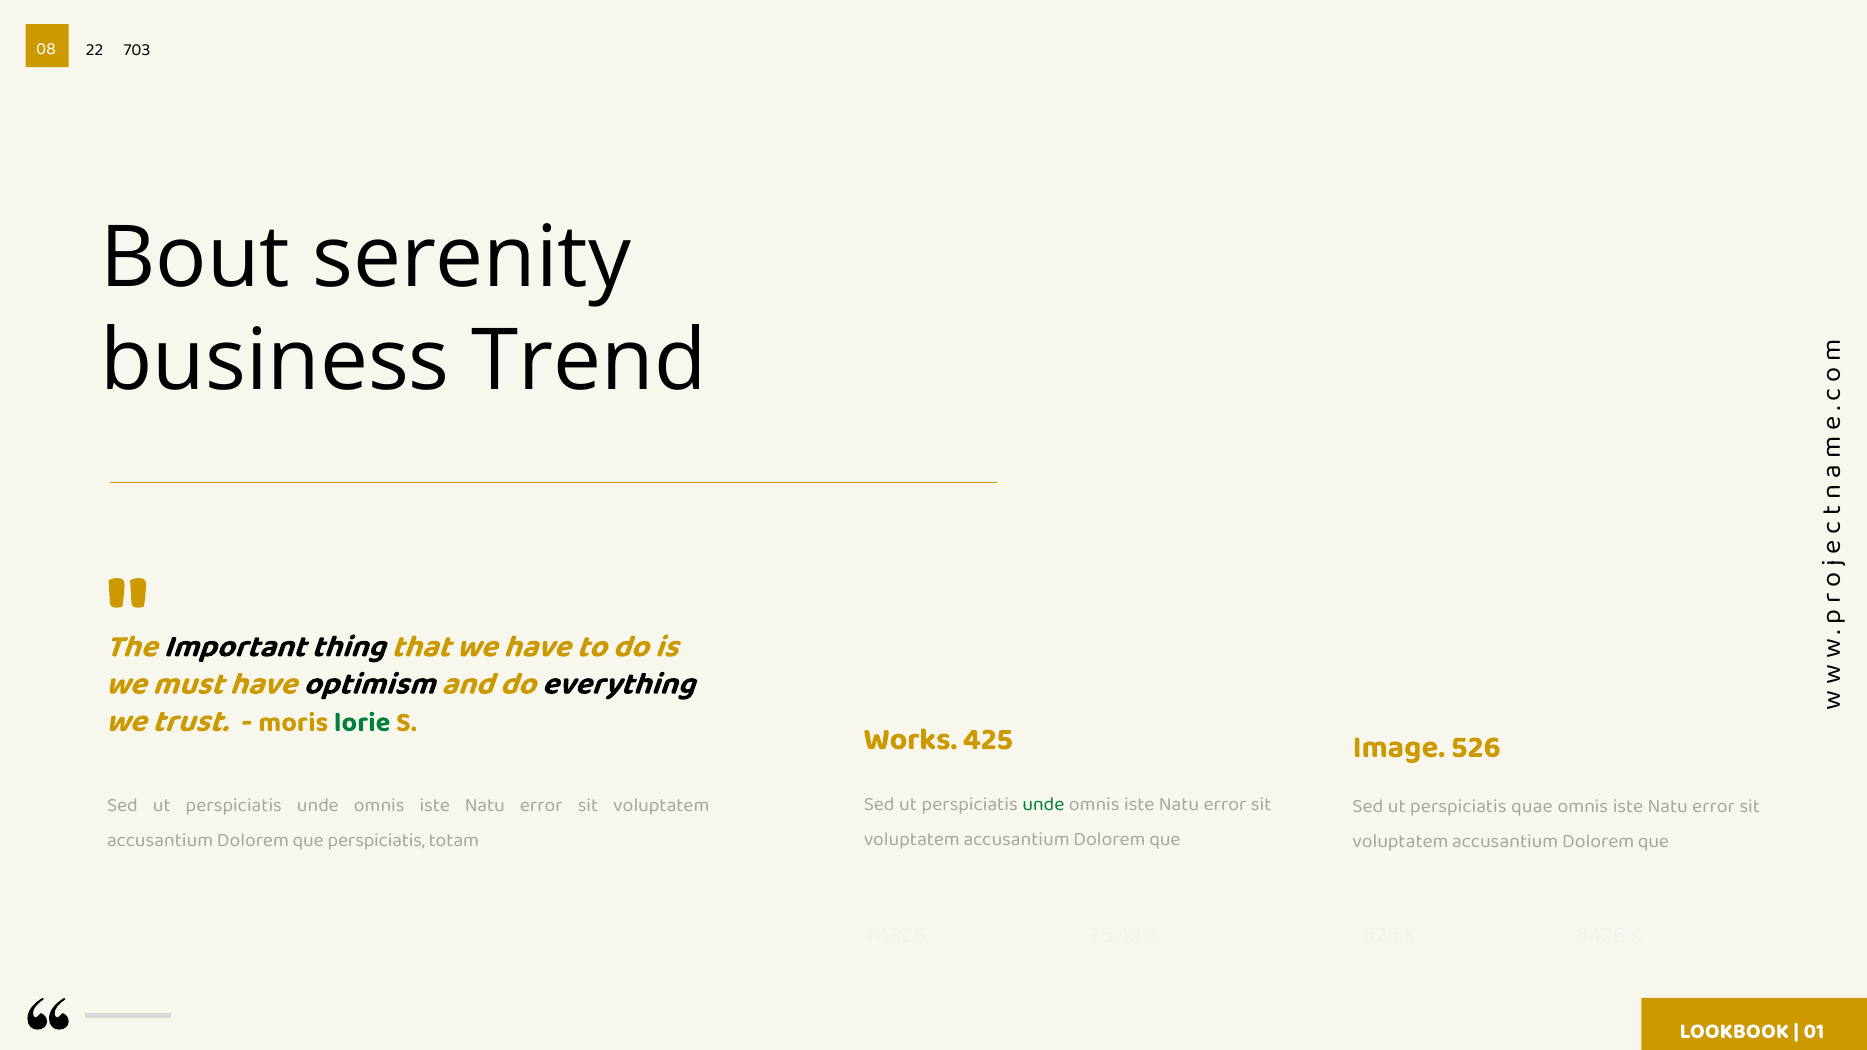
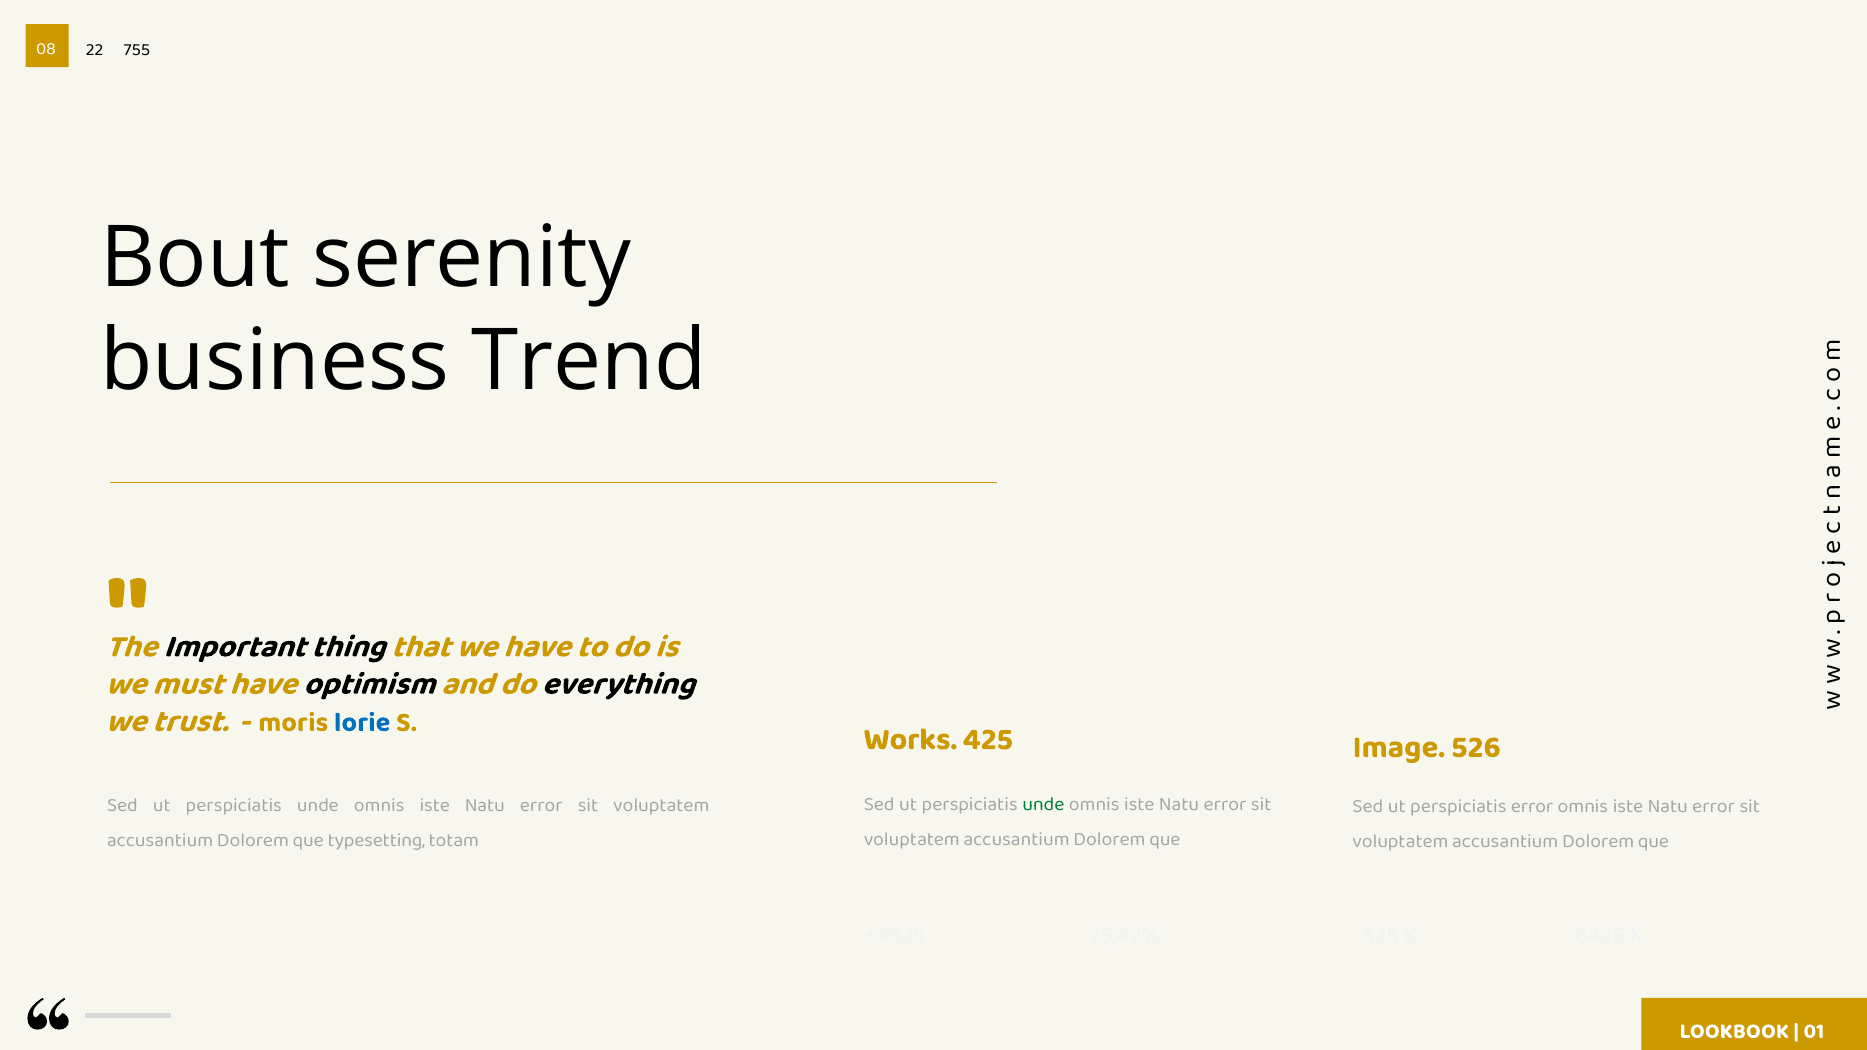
703: 703 -> 755 (137, 50)
lorie colour: green -> blue (362, 722)
perspiciatis quae: quae -> error (1532, 807)
que perspiciatis: perspiciatis -> typesetting (376, 841)
